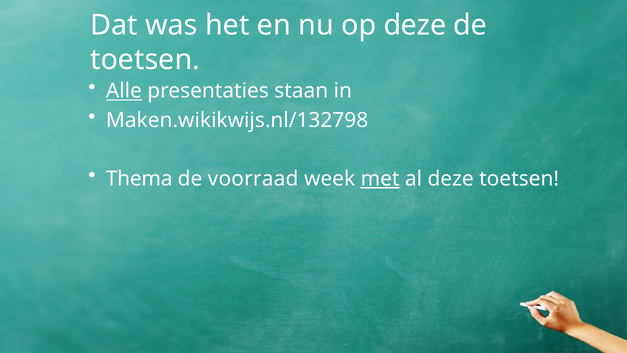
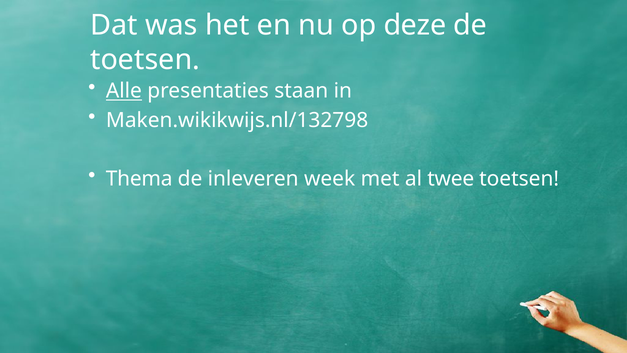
voorraad: voorraad -> inleveren (253, 179)
met underline: present -> none (380, 179)
al deze: deze -> twee (451, 179)
